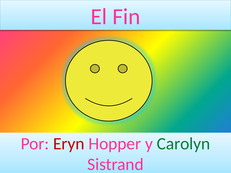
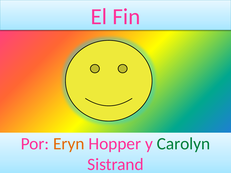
Eryn colour: red -> orange (69, 144)
